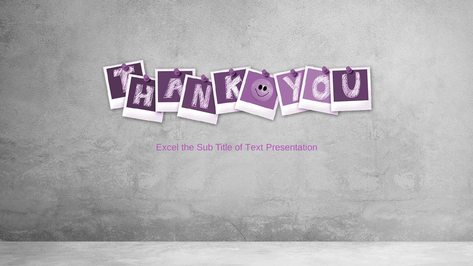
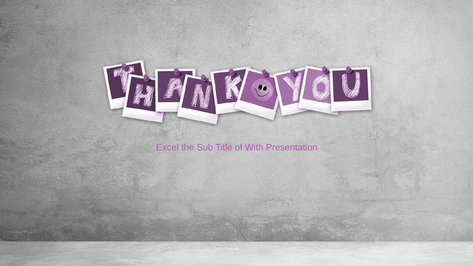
Text: Text -> With (254, 148)
